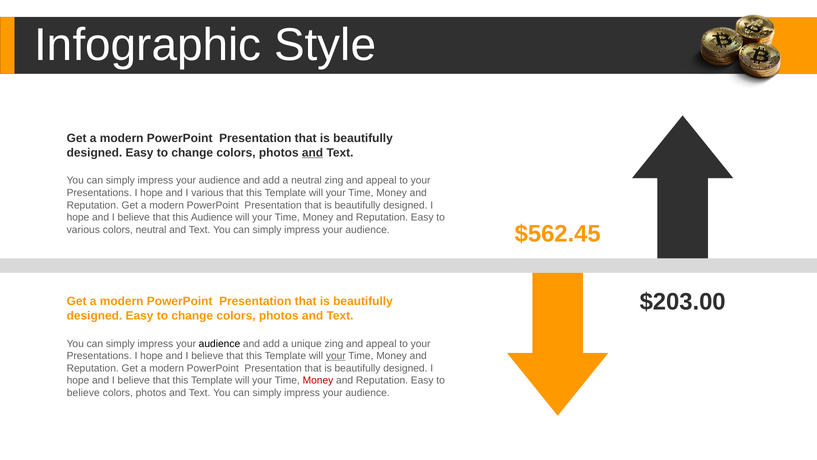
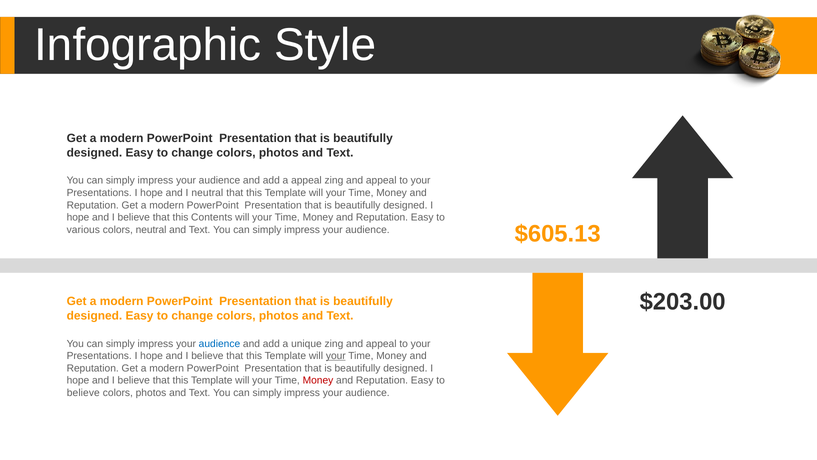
and underline: present -> none (313, 153)
a neutral: neutral -> appeal (306, 180)
I various: various -> neutral (207, 193)
this Audience: Audience -> Contents (212, 217)
$562.45: $562.45 -> $605.13 (558, 234)
audience colour: black -> blue (219, 343)
